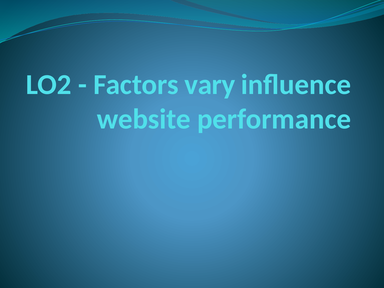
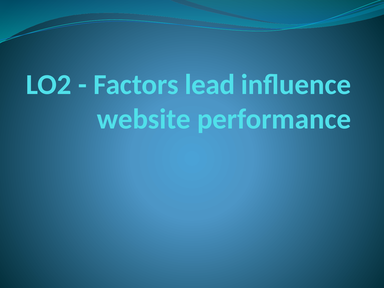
vary: vary -> lead (210, 85)
